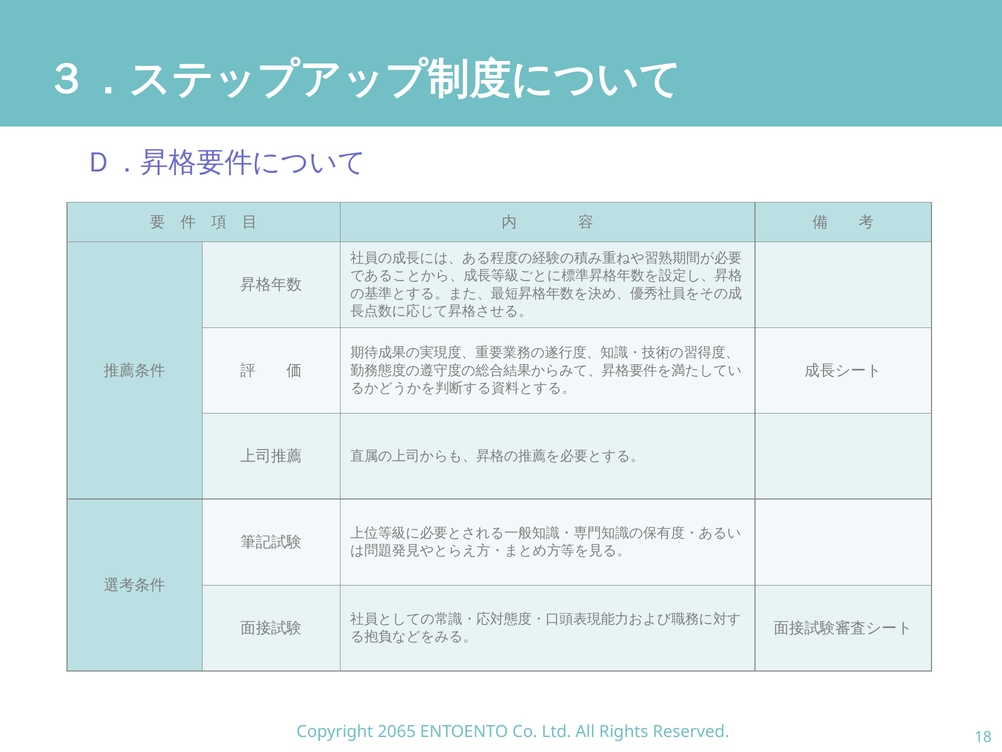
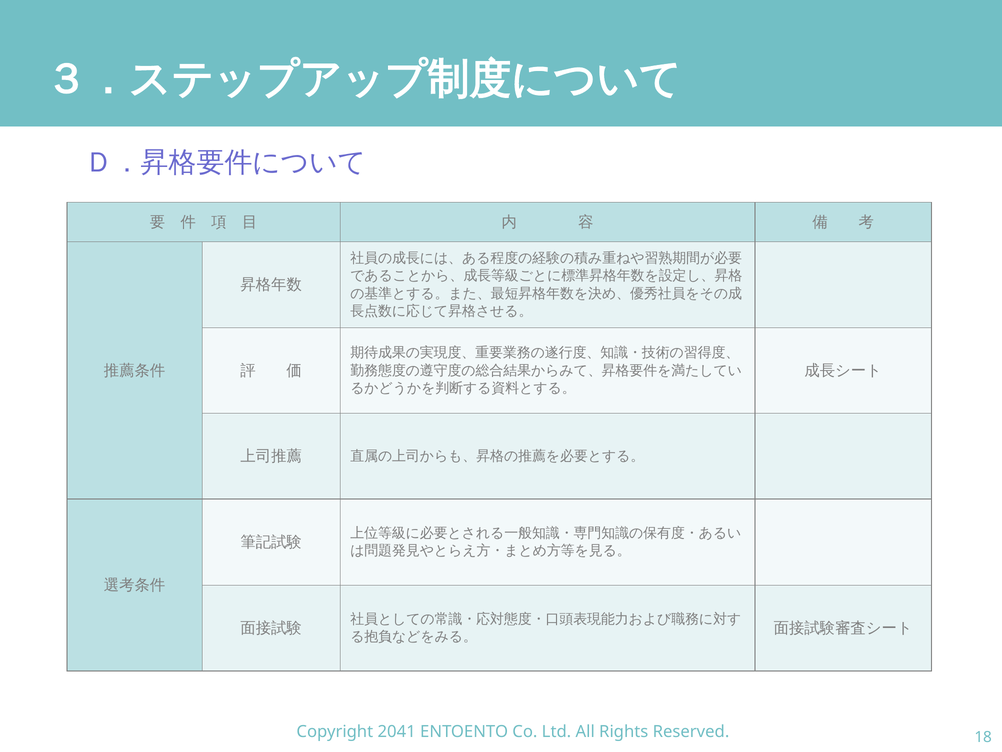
2065: 2065 -> 2041 (397, 731)
